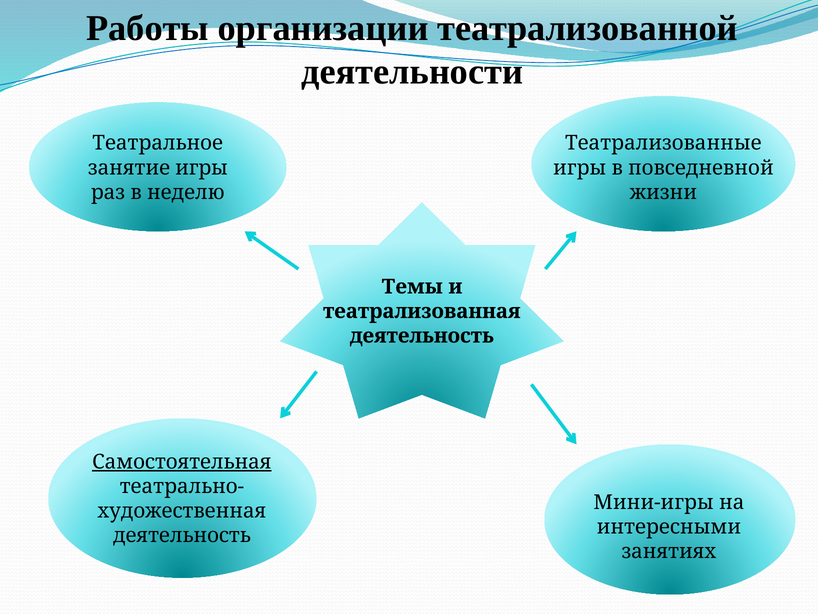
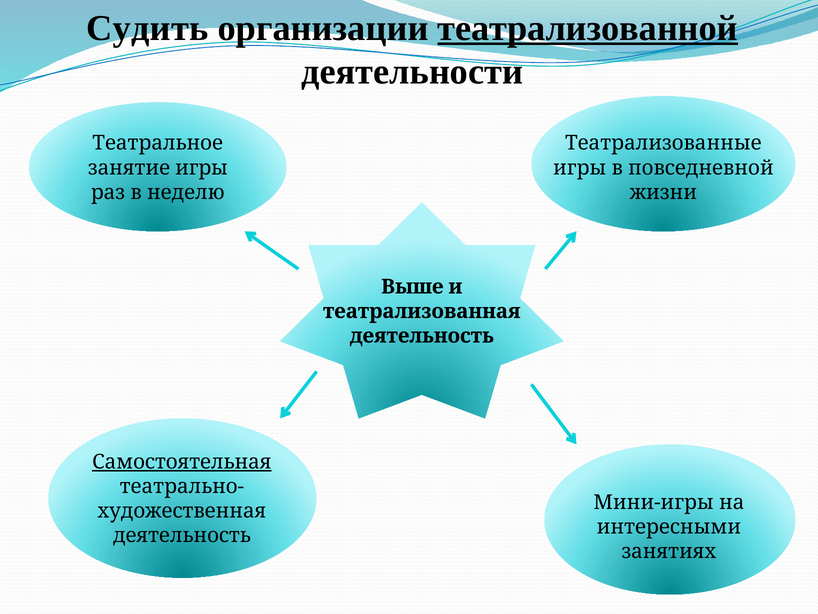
Работы: Работы -> Судить (147, 28)
театрализованной underline: none -> present (588, 28)
Темы: Темы -> Выше (412, 286)
